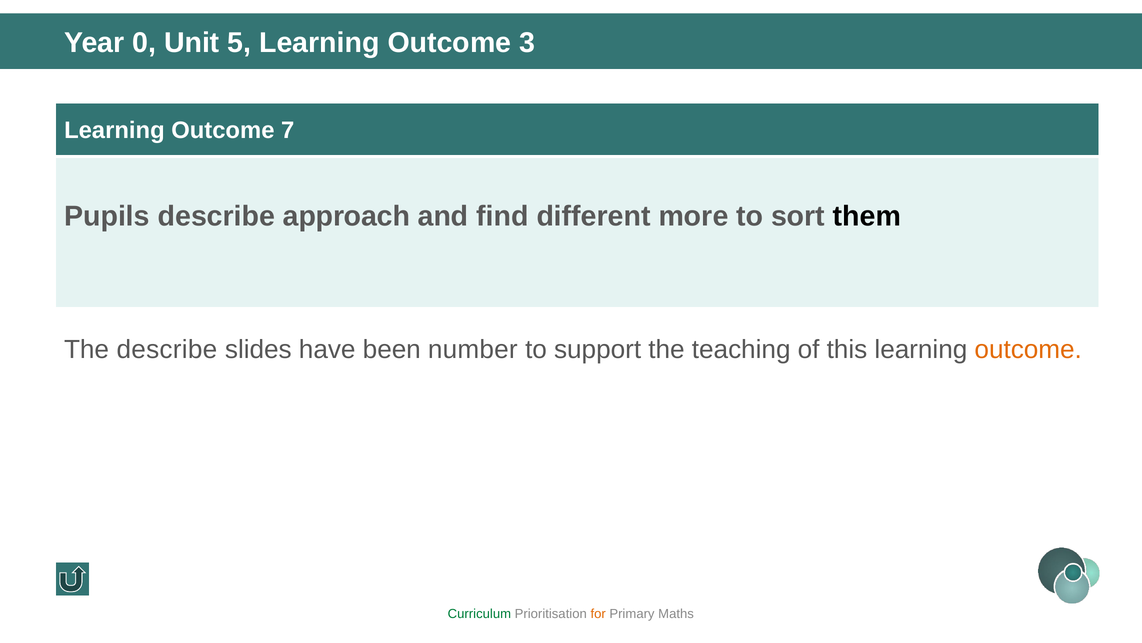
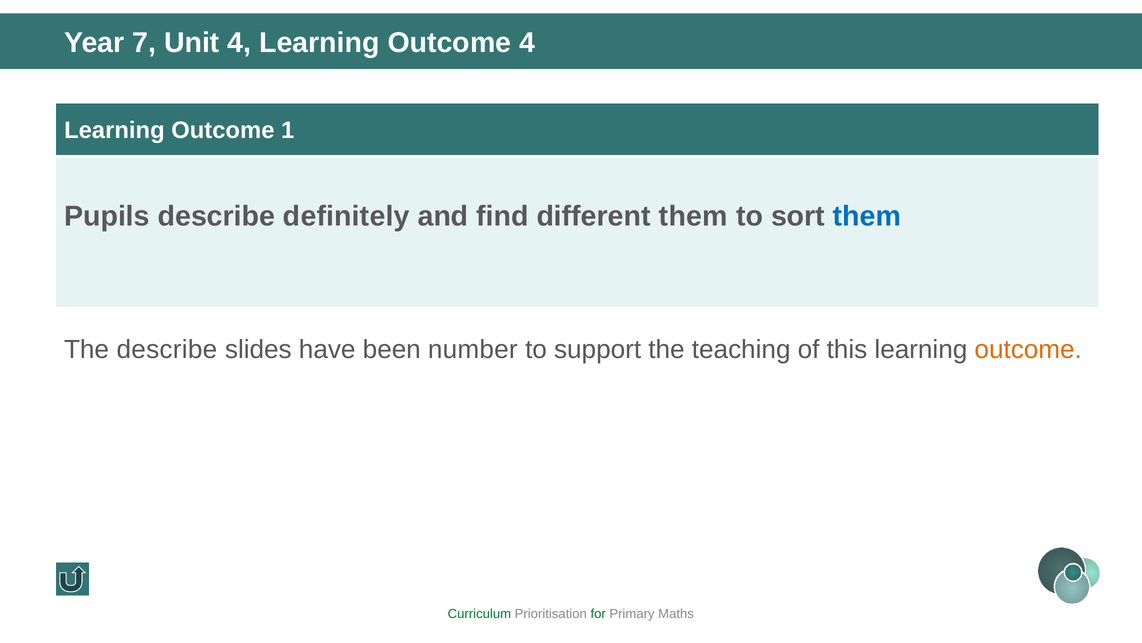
0: 0 -> 7 (144, 43)
Unit 5: 5 -> 4 (239, 43)
Outcome 3: 3 -> 4 (527, 43)
7: 7 -> 1 (288, 130)
approach: approach -> definitely (346, 216)
different more: more -> them (693, 216)
them colour: black -> blue (867, 216)
for colour: orange -> green (598, 613)
